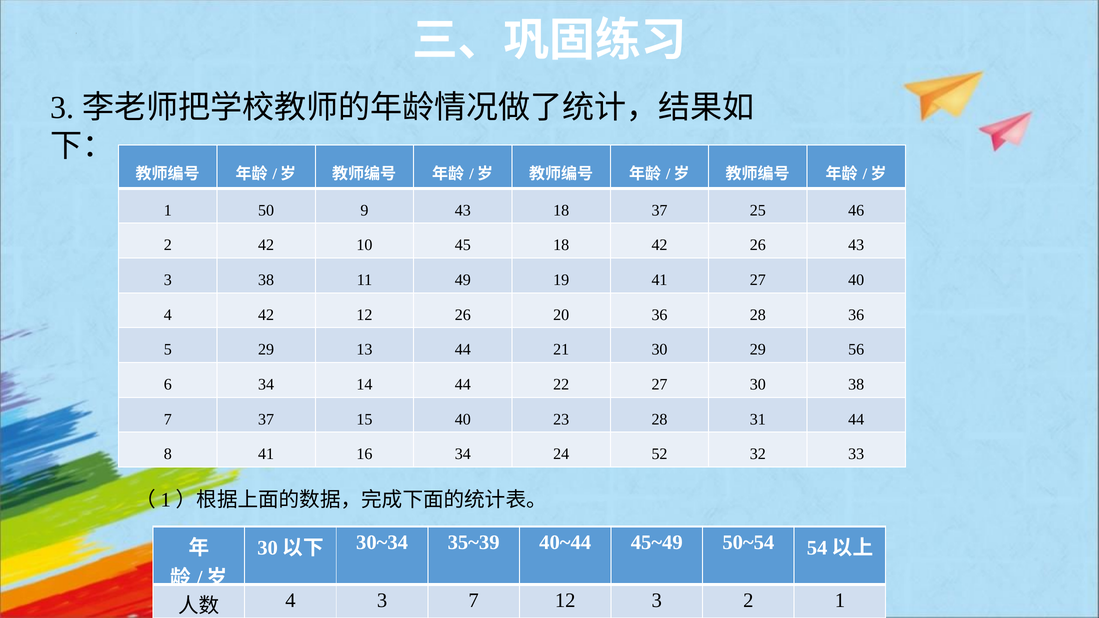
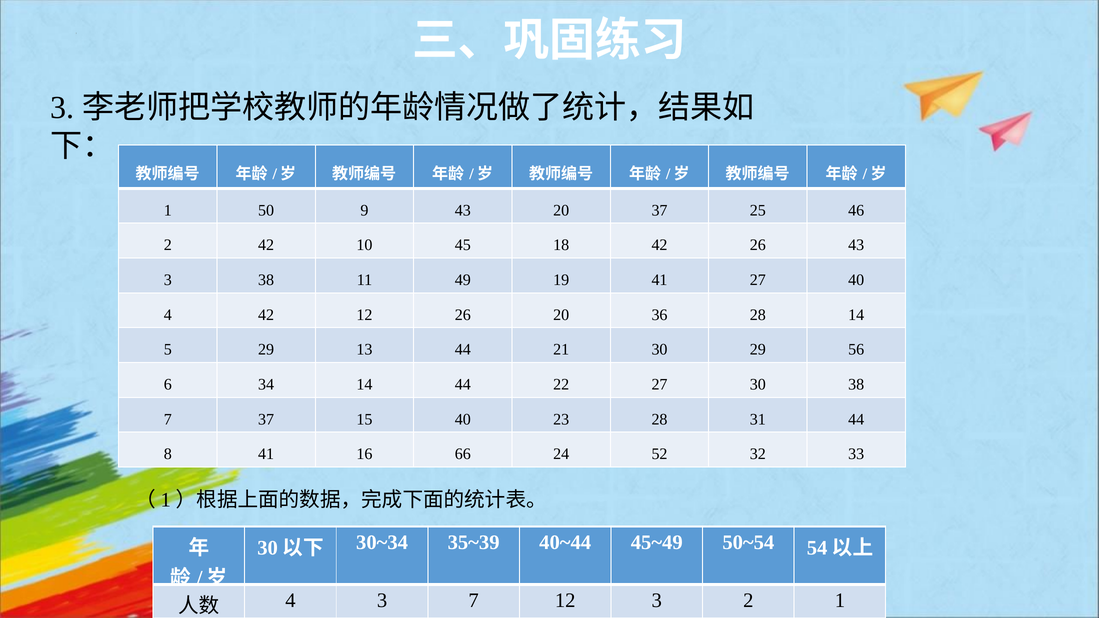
43 18: 18 -> 20 (561, 210)
28 36: 36 -> 14 (856, 315)
16 34: 34 -> 66 (463, 454)
